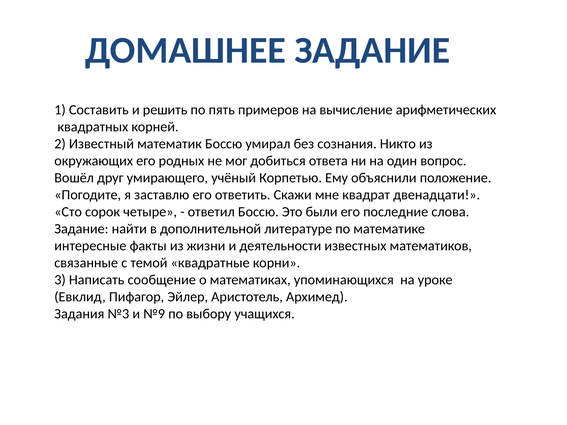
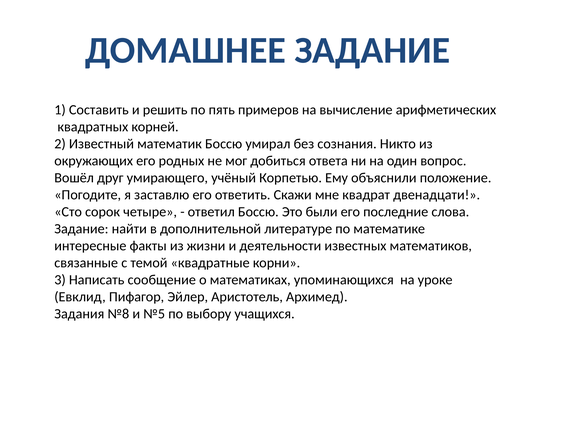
№3: №3 -> №8 (118, 314)
№9: №9 -> №5 (154, 314)
